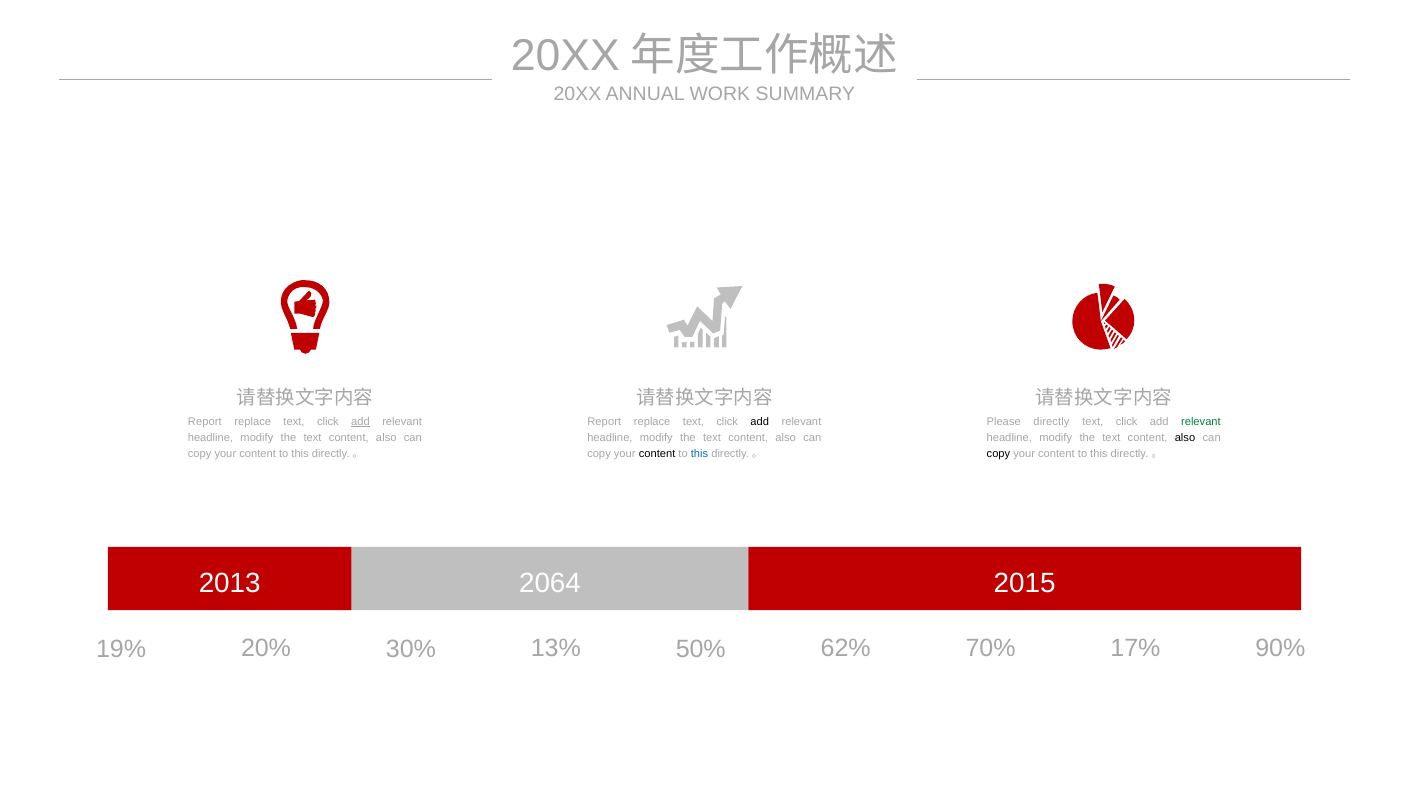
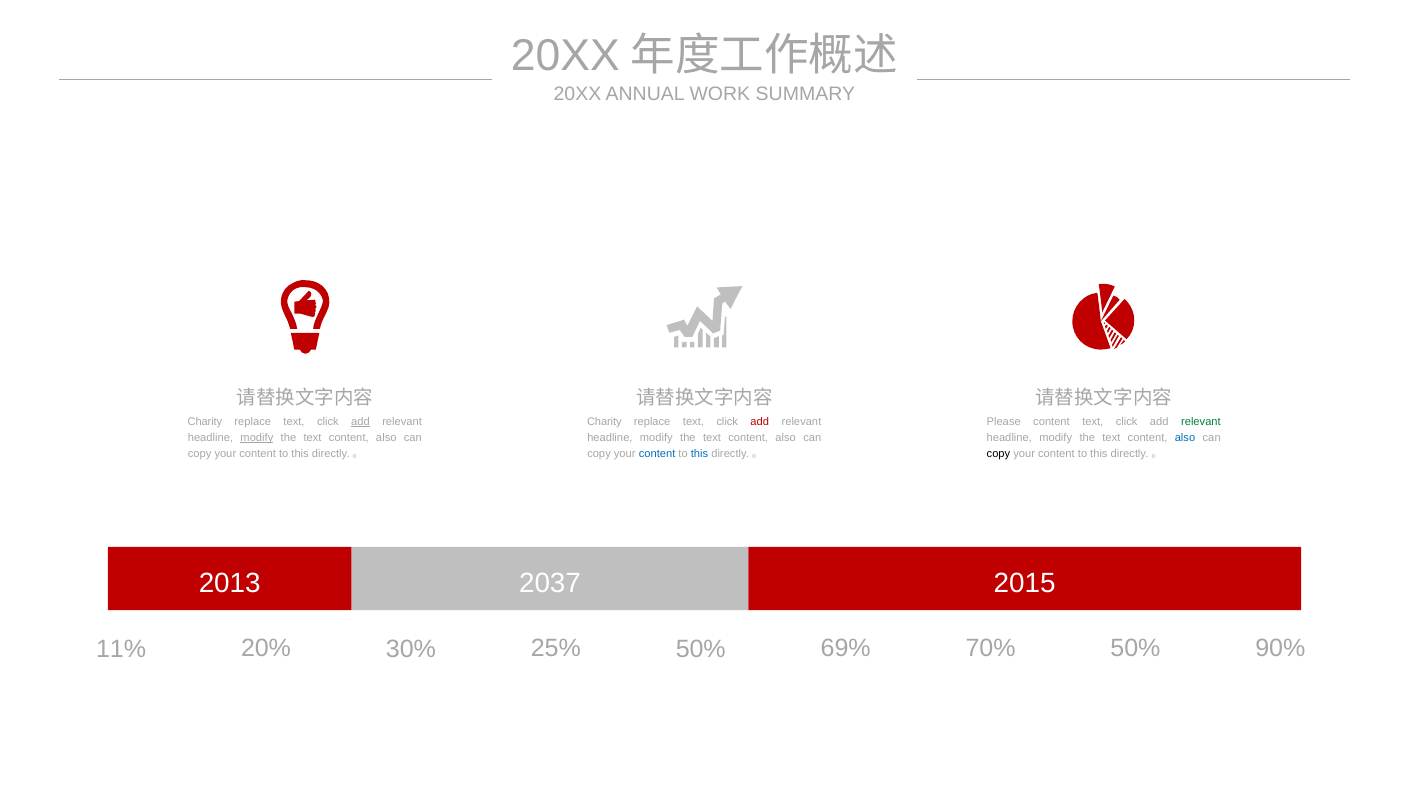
Report: Report -> Charity (205, 422)
Report: Report -> Charity (604, 422)
add colour: black -> red (760, 422)
Please directly: directly -> content (1052, 422)
modify underline: none -> present (257, 438)
also colour: black -> blue (1185, 438)
content colour: black -> blue (657, 454)
2064: 2064 -> 2037 (550, 584)
19%: 19% -> 11% (121, 649)
13%: 13% -> 25% (556, 649)
62%: 62% -> 69% (846, 649)
70% 17%: 17% -> 50% (1135, 649)
